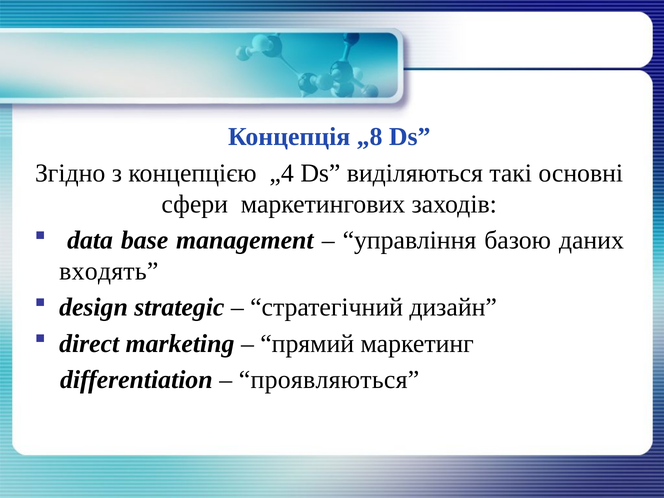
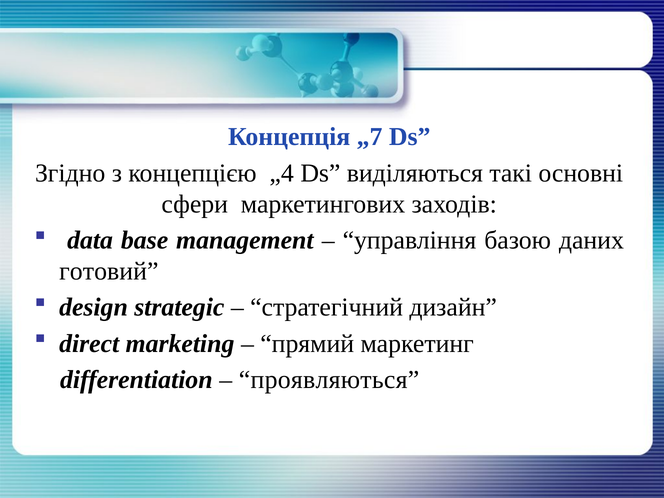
„8: „8 -> „7 (370, 137)
входять: входять -> готовий (109, 271)
